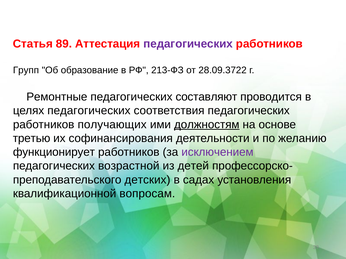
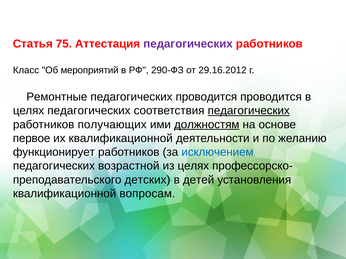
89: 89 -> 75 (64, 44)
Групп: Групп -> Класс (26, 70)
образование: образование -> мероприятий (90, 70)
213-ФЗ: 213-ФЗ -> 290-ФЗ (167, 70)
28.09.3722: 28.09.3722 -> 29.16.2012 (223, 70)
педагогических составляют: составляют -> проводится (206, 97)
педагогических underline: none -> present (249, 111)
третью: третью -> первое (32, 139)
их софинансирования: софинансирования -> квалификационной (121, 139)
исключением colour: purple -> blue (217, 152)
из детей: детей -> целях (193, 166)
садах: садах -> детей (199, 180)
